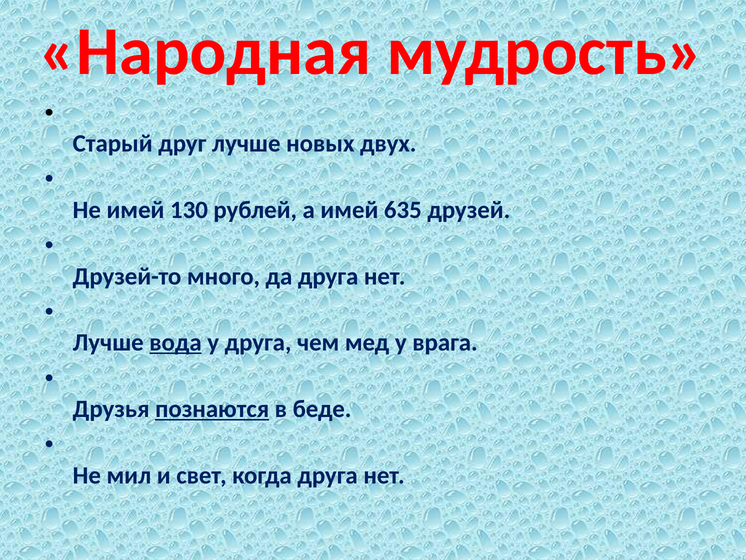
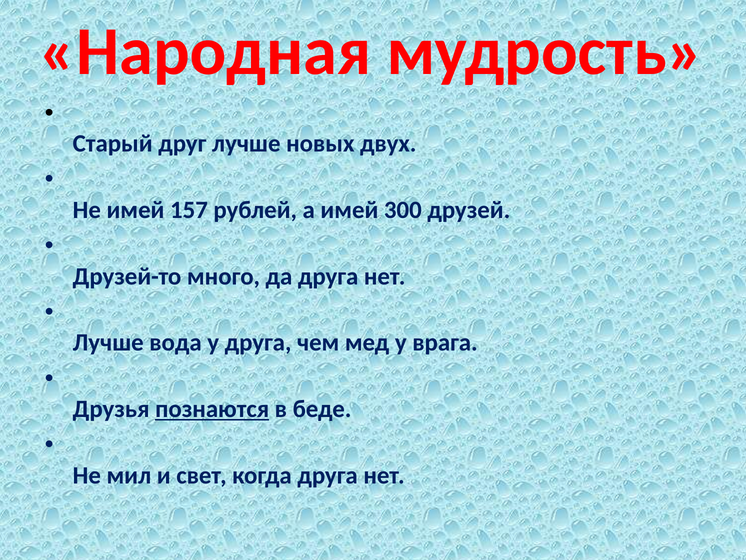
130: 130 -> 157 (189, 210)
635: 635 -> 300 (403, 210)
вода underline: present -> none (176, 342)
